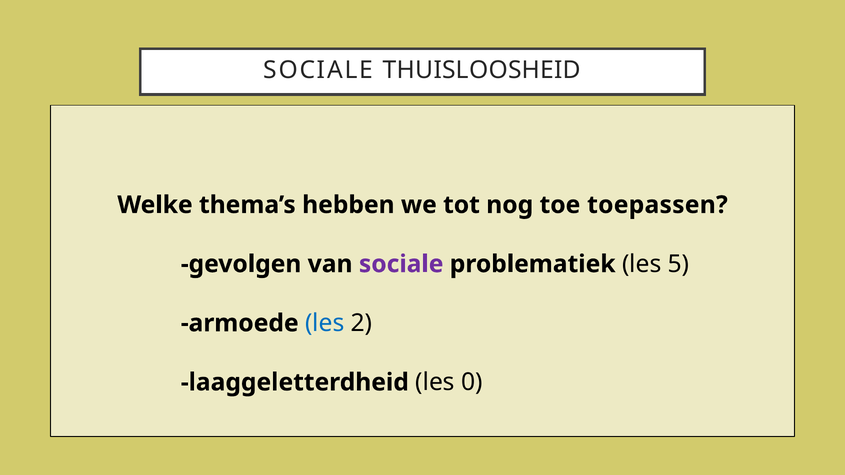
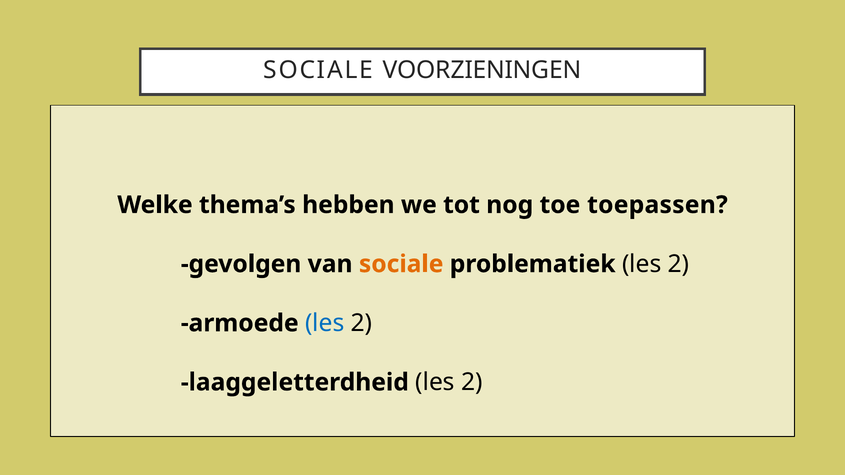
THUISLOOSHEID: THUISLOOSHEID -> VOORZIENINGEN (482, 70)
sociale colour: purple -> orange (401, 264)
problematiek les 5: 5 -> 2 (678, 264)
laaggeletterdheid les 0: 0 -> 2 (472, 383)
